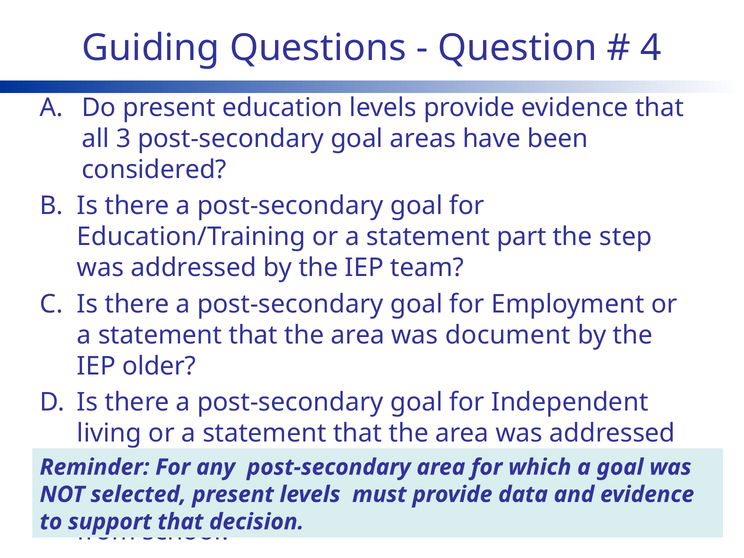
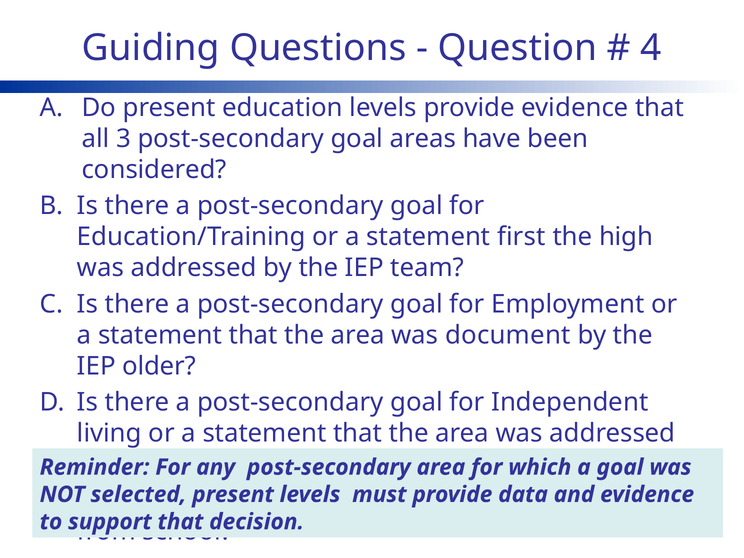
part: part -> first (521, 237)
step: step -> high (626, 237)
